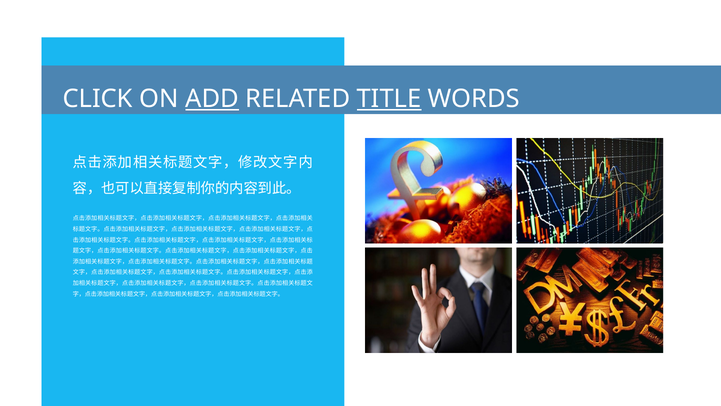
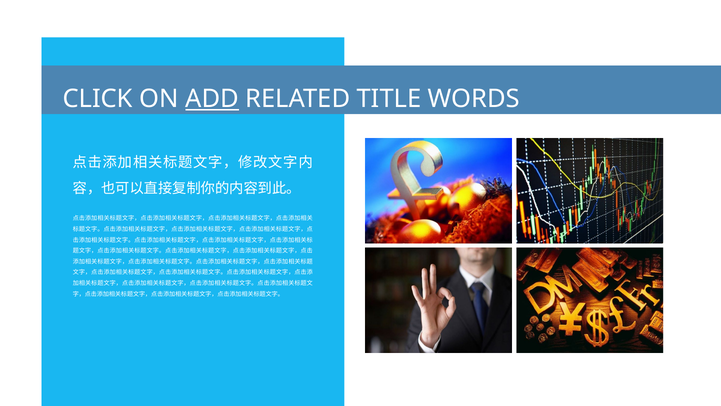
TITLE underline: present -> none (389, 99)
